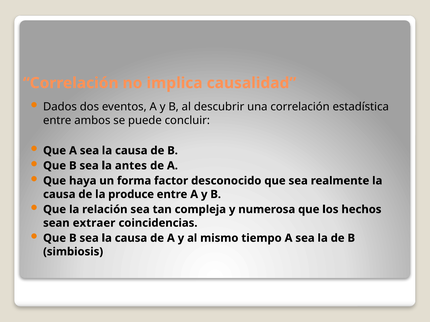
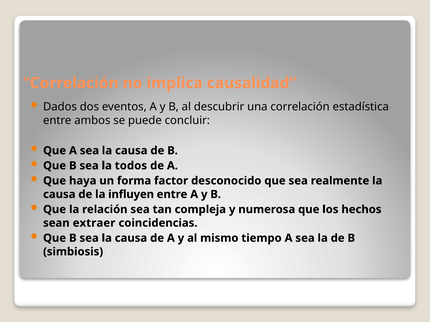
antes: antes -> todos (131, 166)
produce: produce -> influyen (131, 195)
